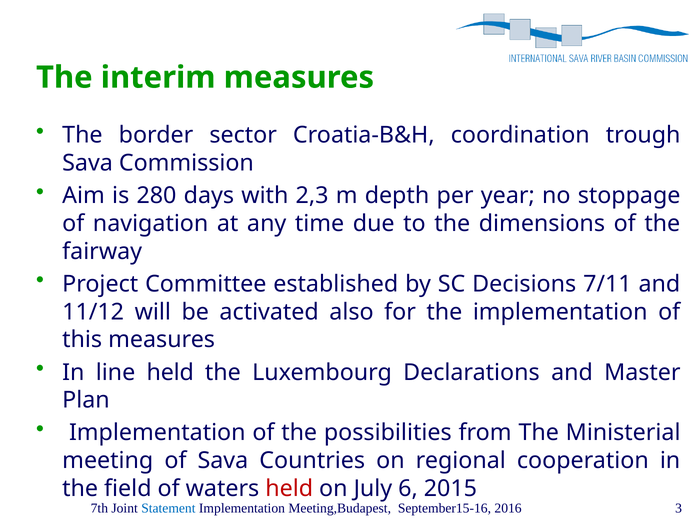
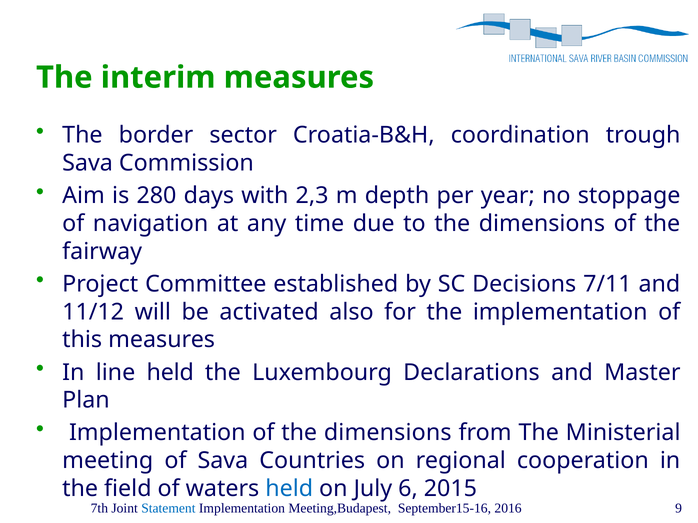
of the possibilities: possibilities -> dimensions (388, 433)
held colour: red -> blue (289, 489)
3: 3 -> 9 (679, 509)
